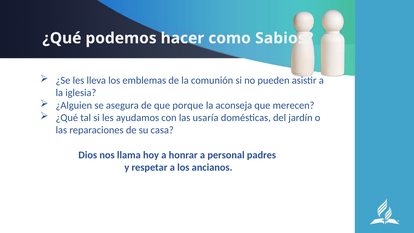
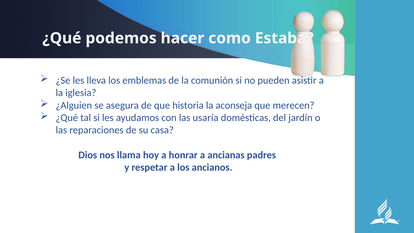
Sabios: Sabios -> Estaba (284, 38)
porque: porque -> historia (188, 105)
personal: personal -> ancianas (226, 155)
